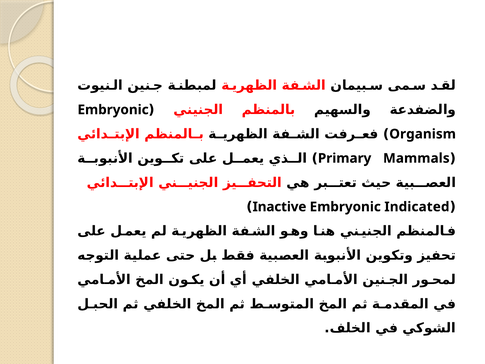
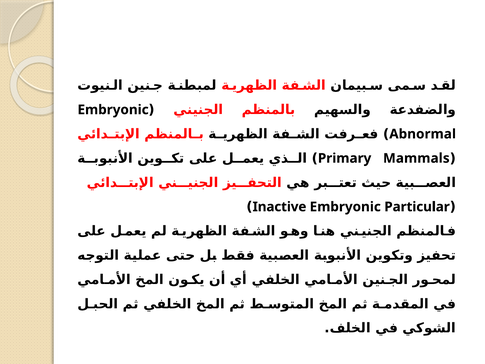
Organism: Organism -> Abnormal (423, 134)
Indicated: Indicated -> Particular (417, 207)
